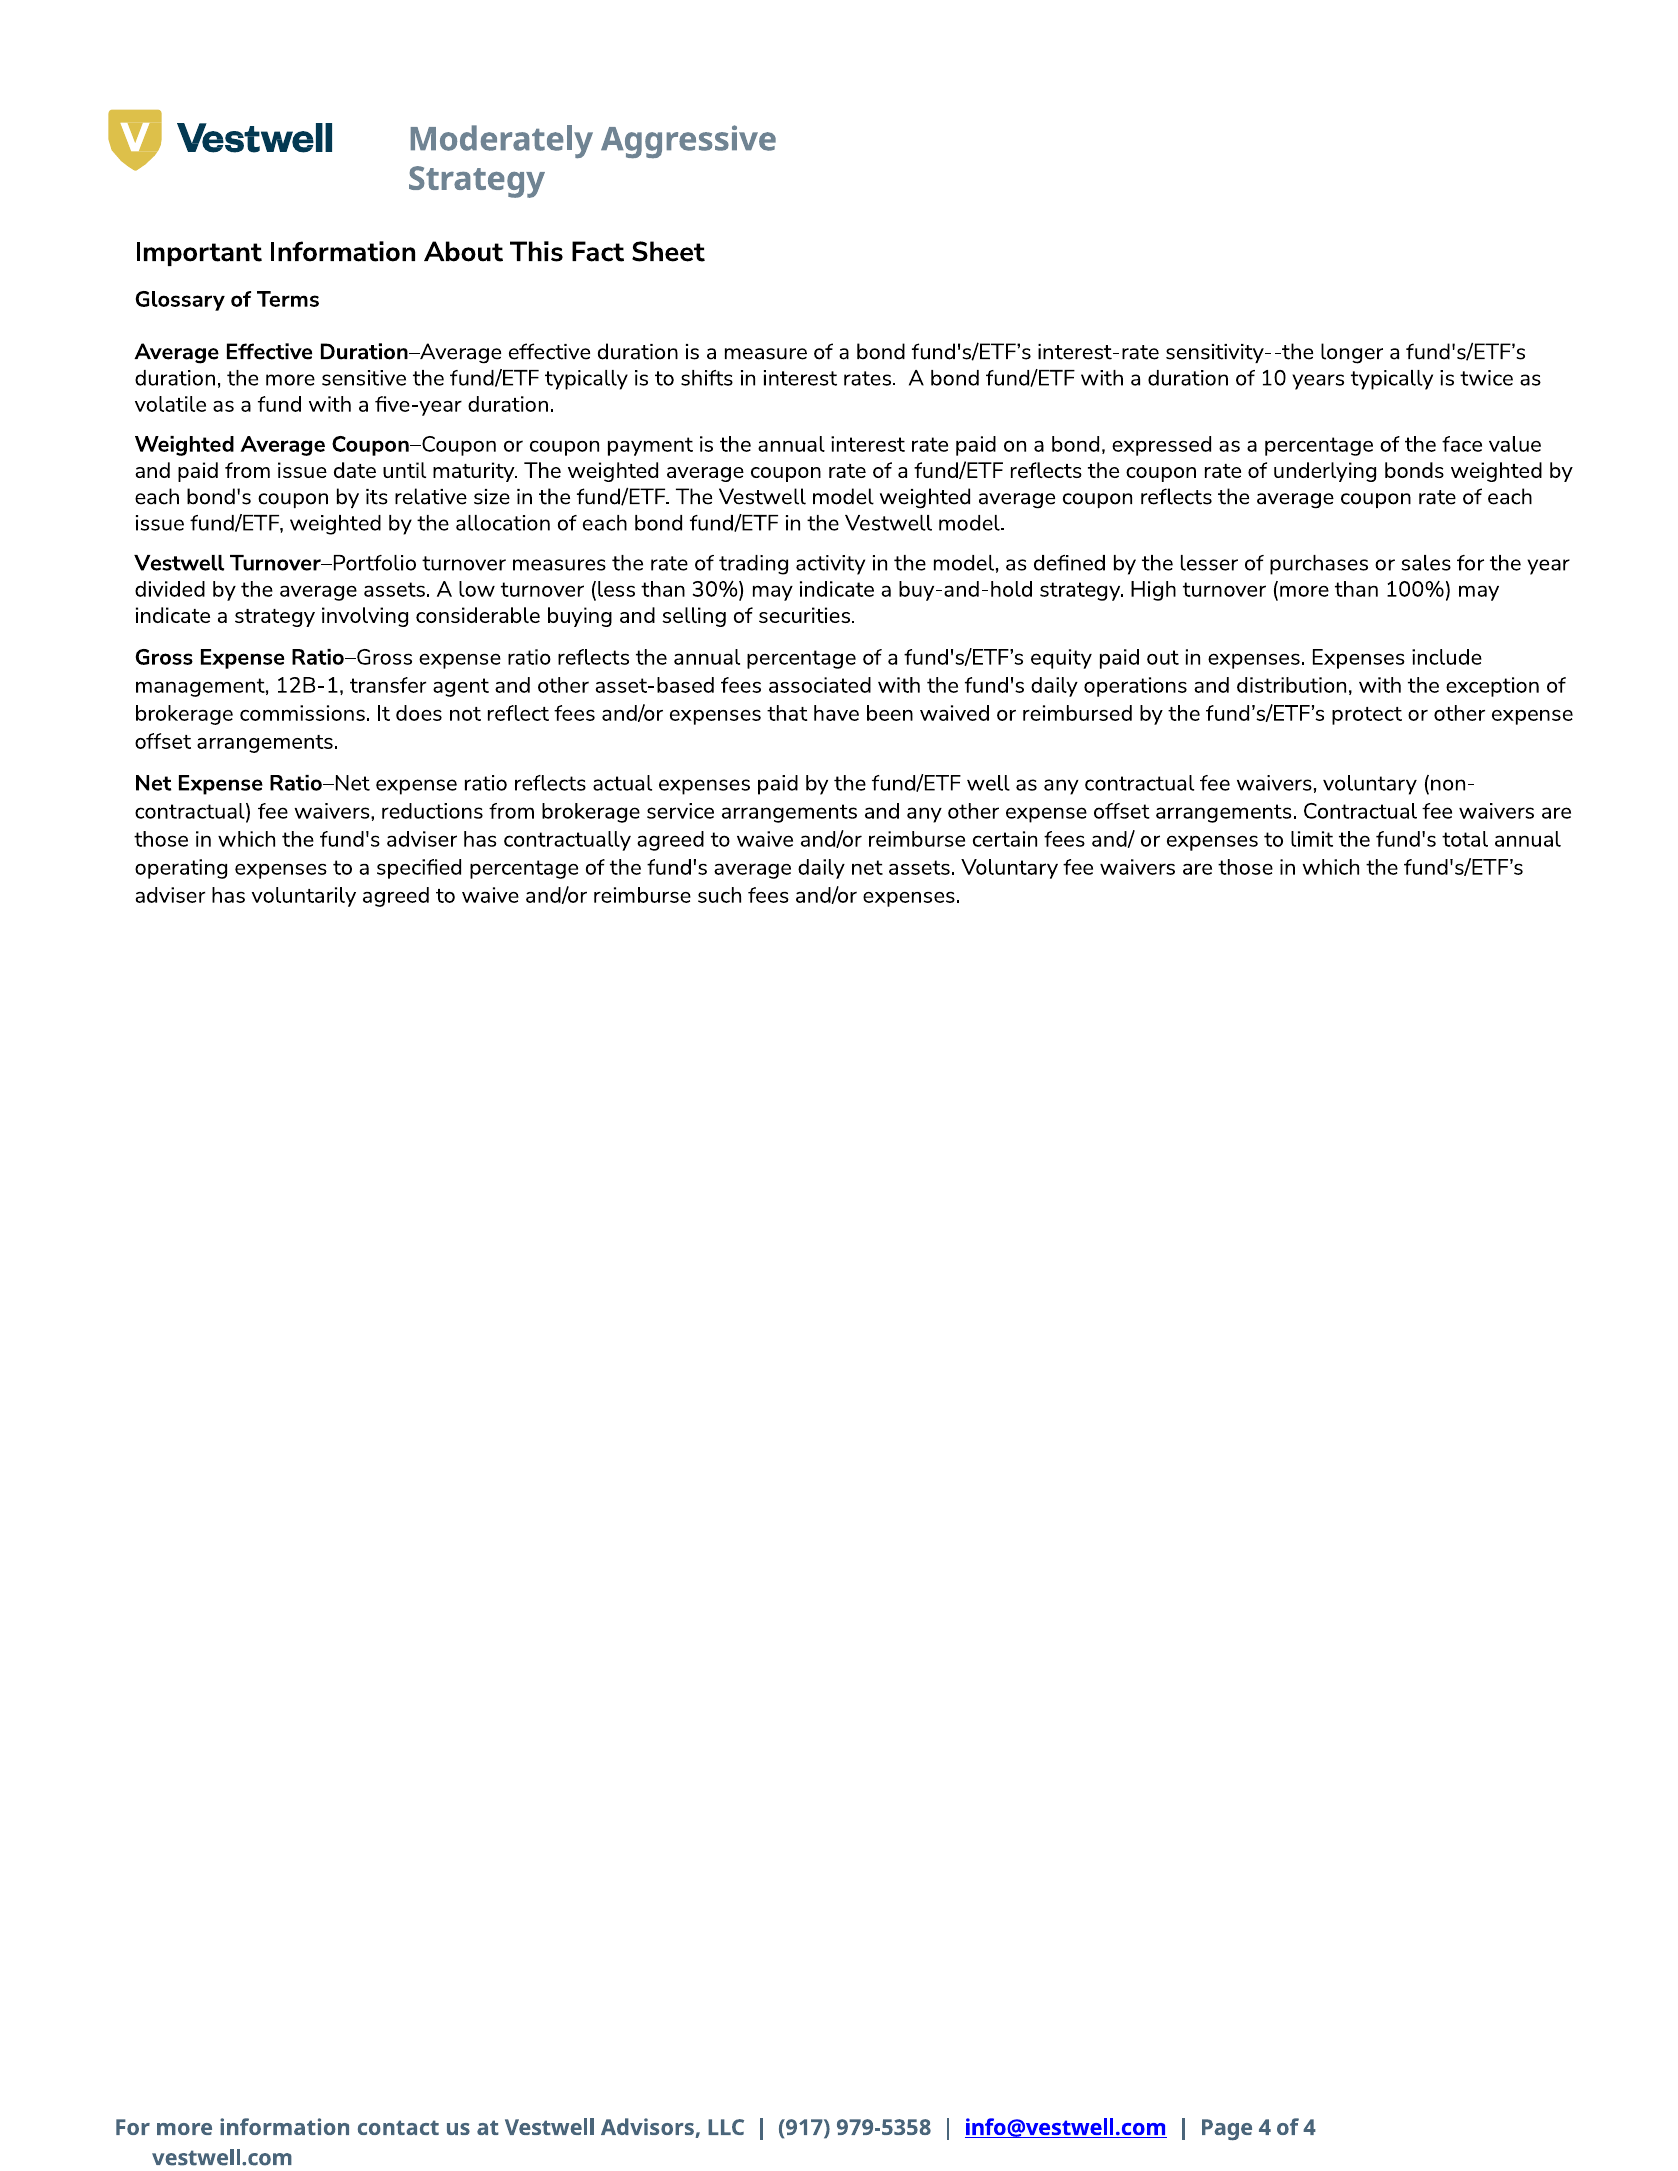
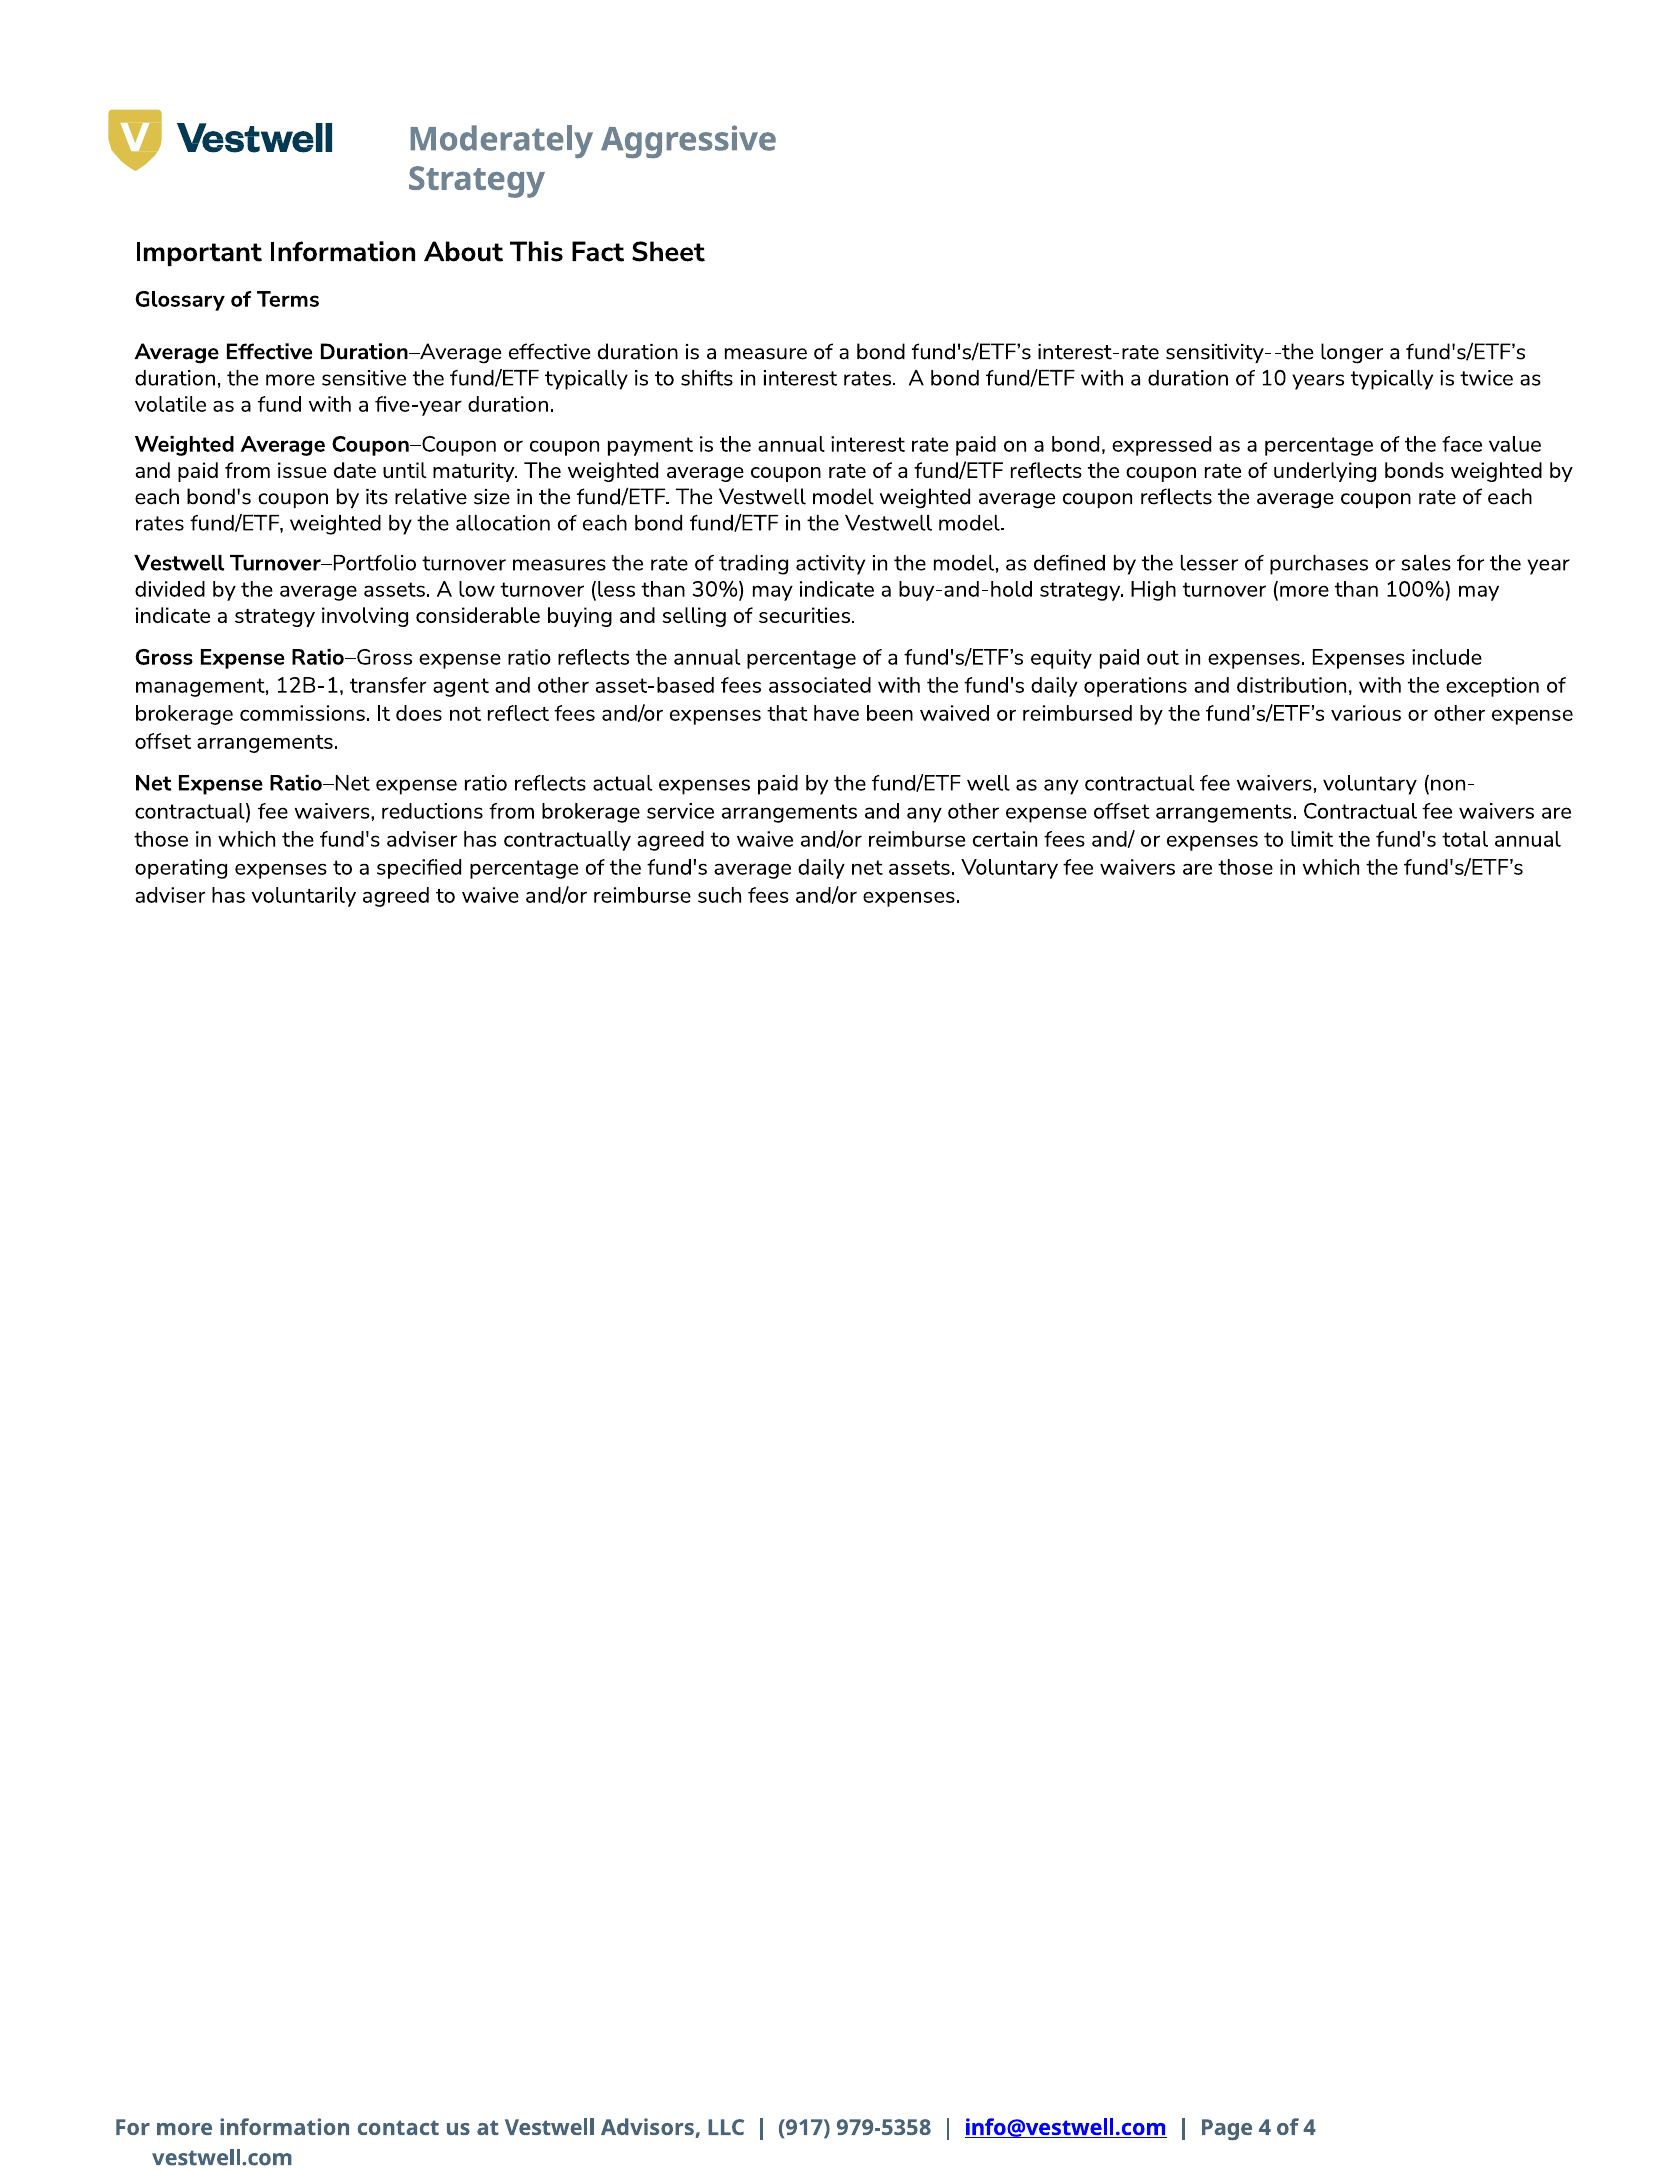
issue: issue -> rates (160, 523)
protect: protect -> various (1366, 714)
